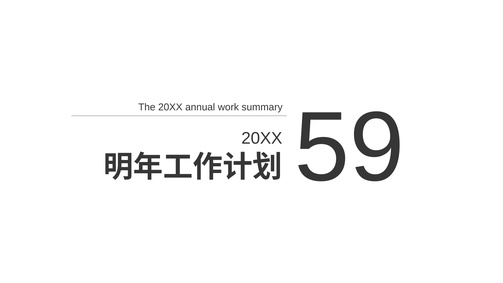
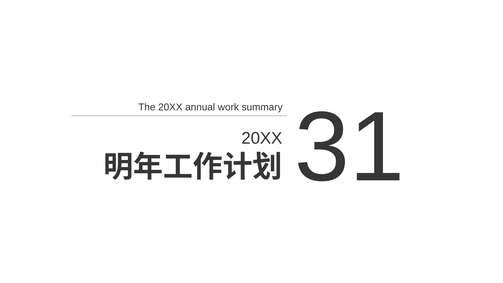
59: 59 -> 31 (349, 148)
